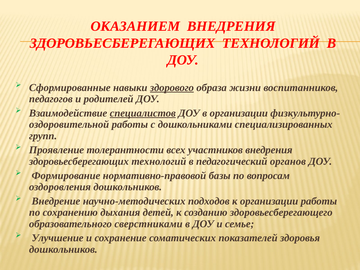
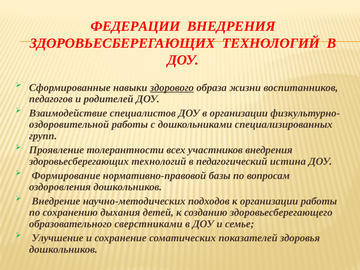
ОКАЗАНИЕМ: ОКАЗАНИЕМ -> ФЕДЕРАЦИИ (135, 26)
специалистов underline: present -> none (143, 113)
органов: органов -> истина (288, 161)
